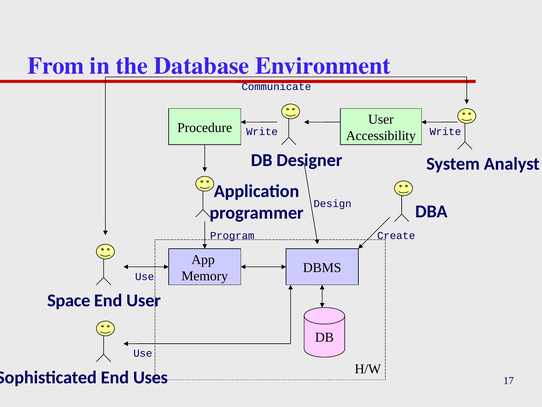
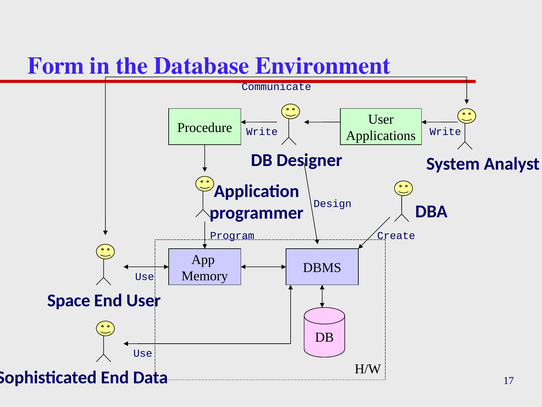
From: From -> Form (56, 66)
Accessibility: Accessibility -> Applications (381, 136)
Uses: Uses -> Data (150, 377)
